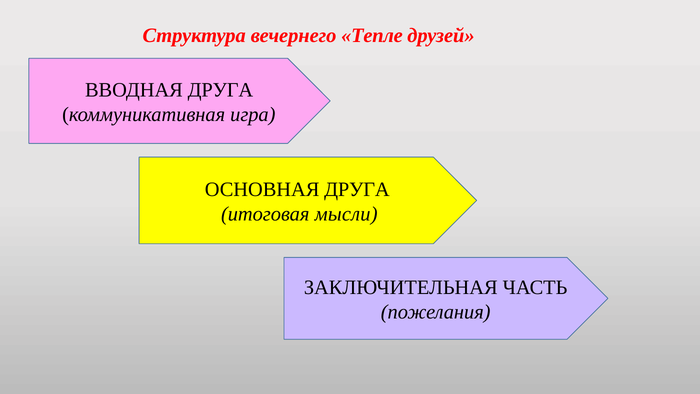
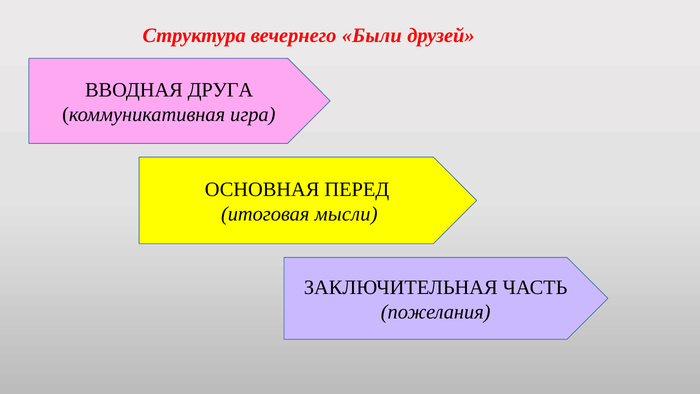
Тепле: Тепле -> Были (372, 35)
ОСНОВНАЯ ДРУГА: ДРУГА -> ПЕРЕД (357, 189)
